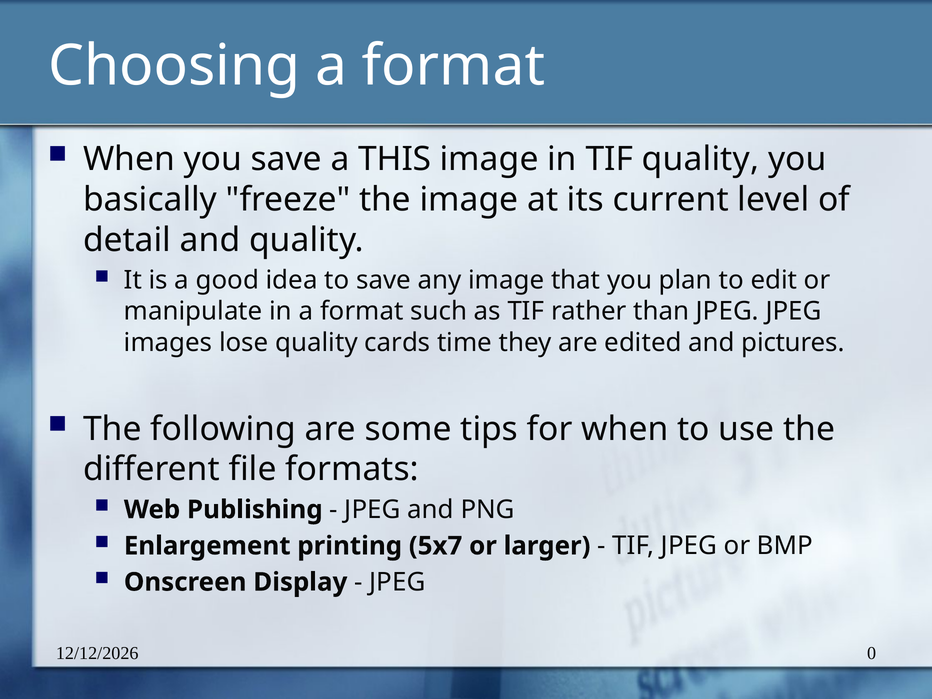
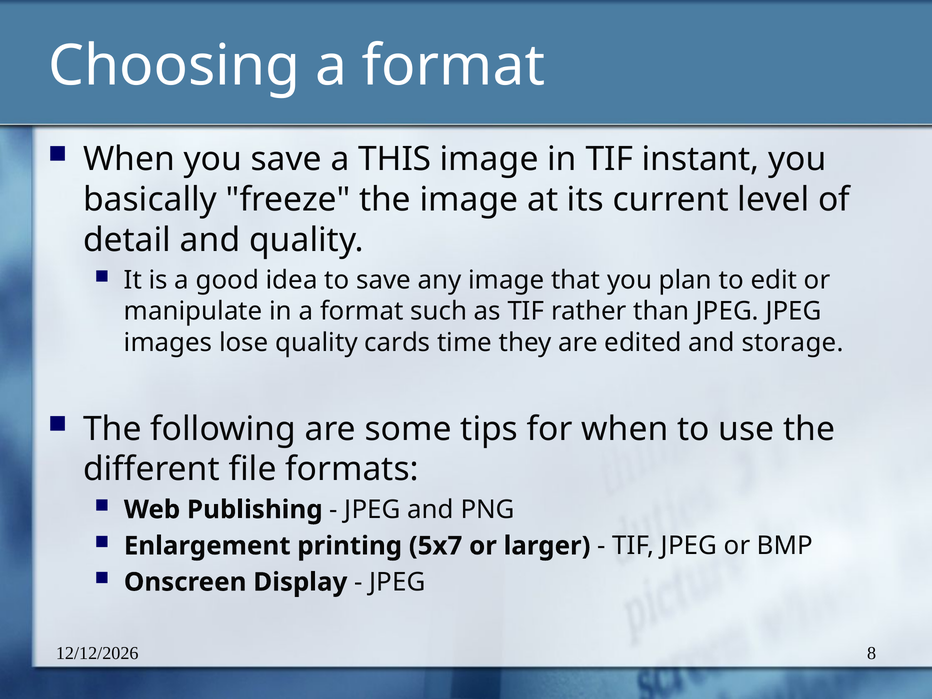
TIF quality: quality -> instant (701, 159)
pictures: pictures -> storage (793, 342)
0: 0 -> 8 (872, 653)
